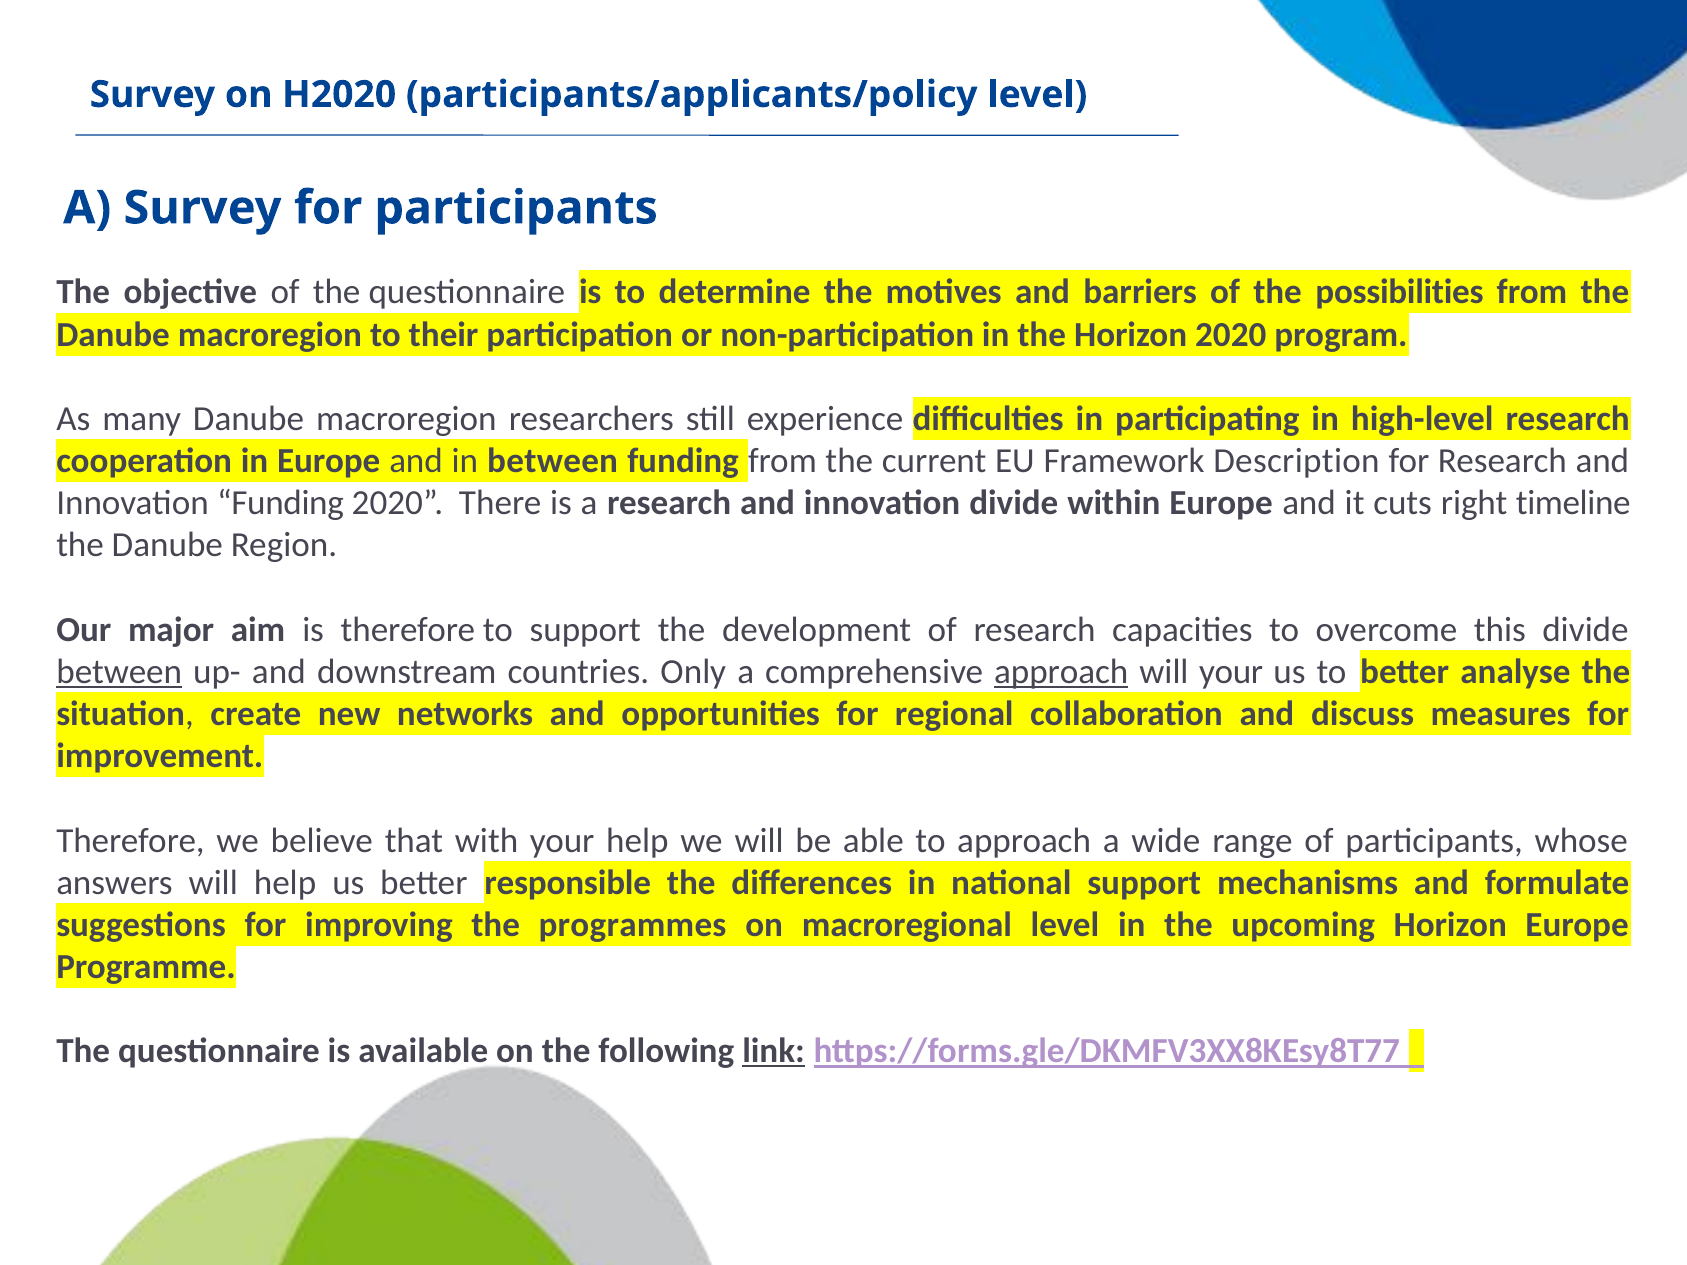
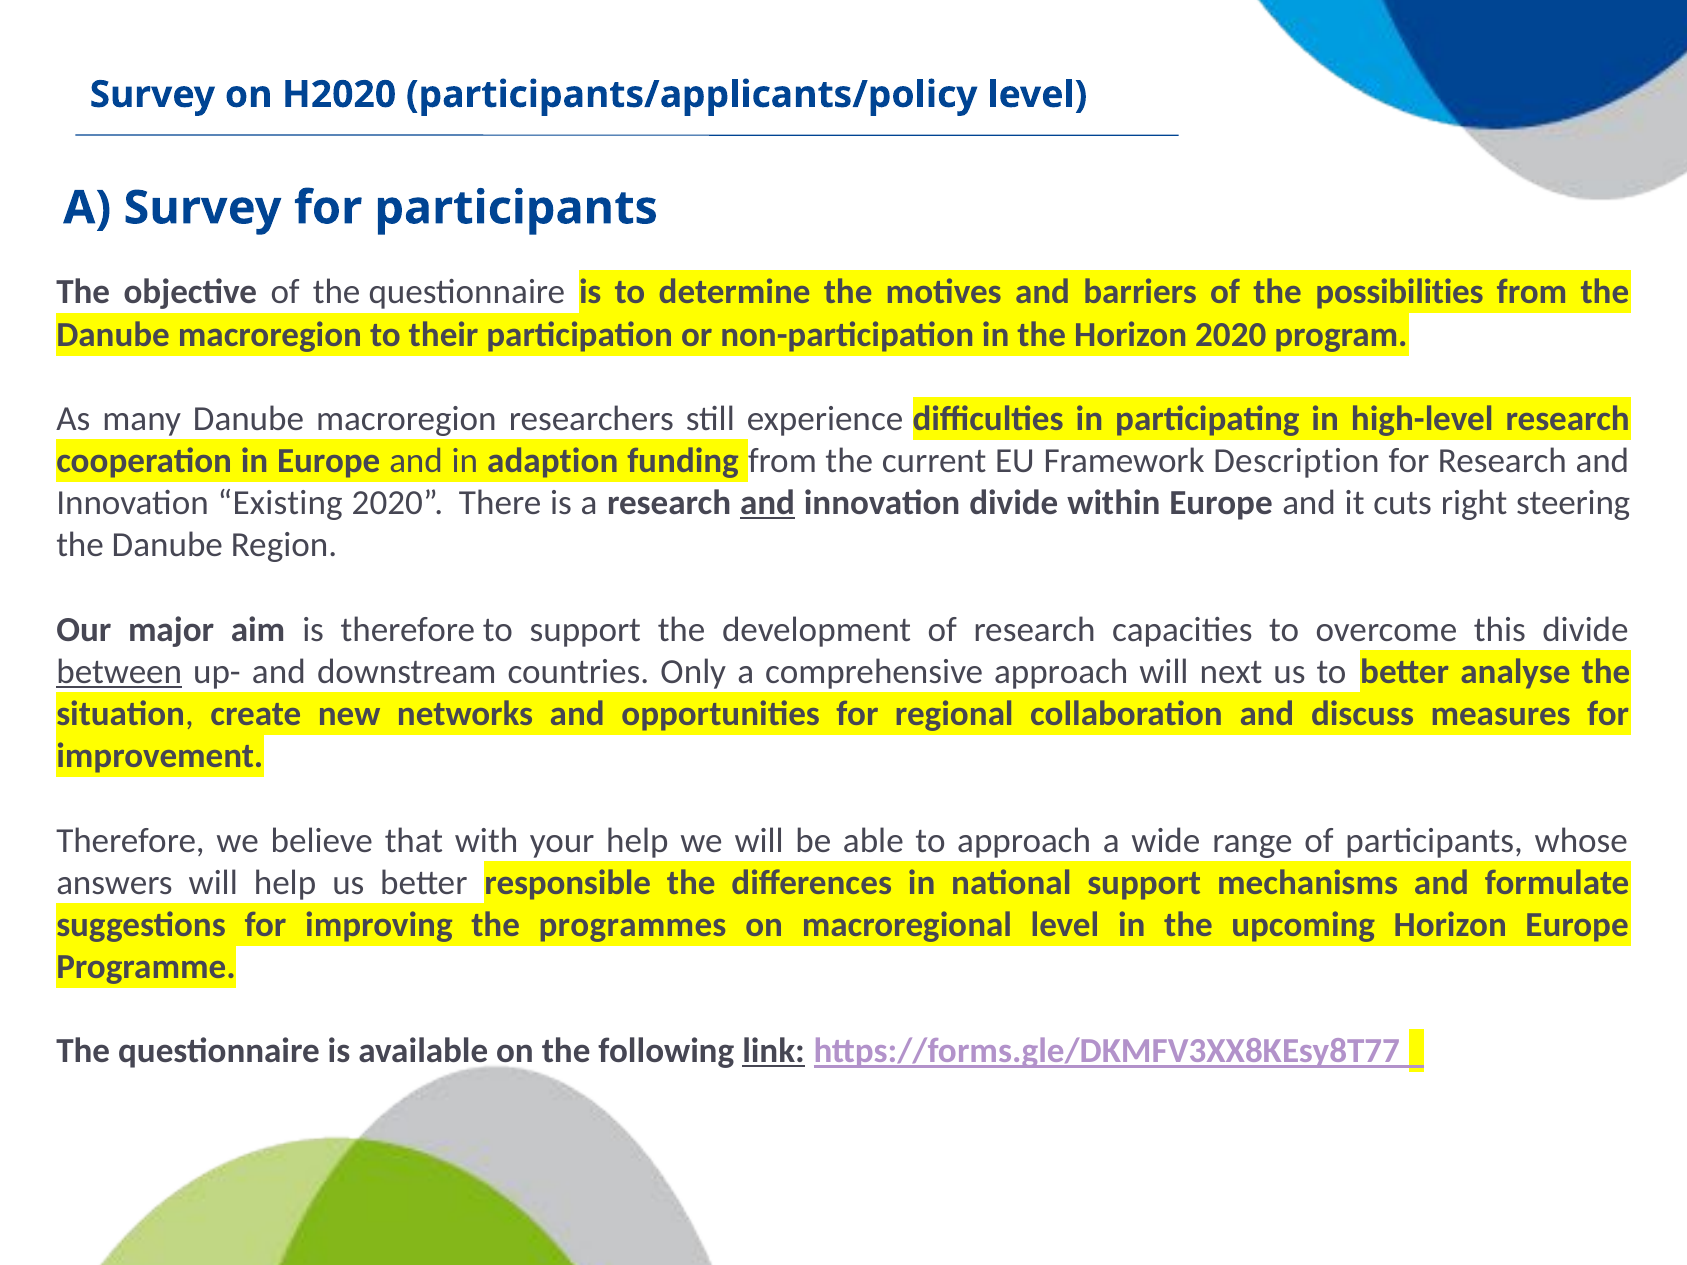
in between: between -> adaption (553, 461)
Innovation Funding: Funding -> Existing (280, 503)
and underline: none -> present (768, 503)
timeline: timeline -> steering (1573, 503)
approach underline: present -> none (1061, 672)
will your: your -> next (1231, 672)
